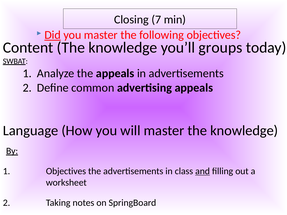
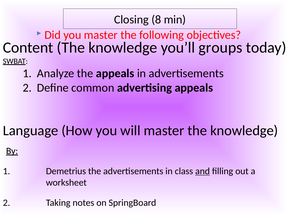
7: 7 -> 8 (156, 19)
Did underline: present -> none (53, 35)
1 Objectives: Objectives -> Demetrius (66, 171)
